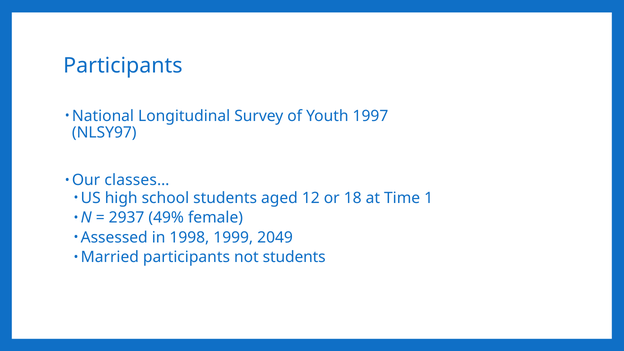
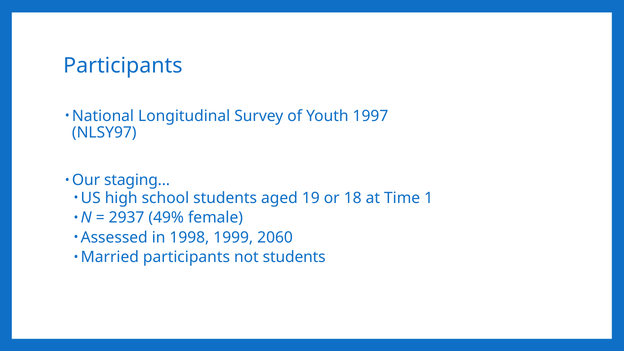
classes…: classes… -> staging… (137, 180)
12: 12 -> 19 (311, 198)
2049: 2049 -> 2060 (275, 237)
